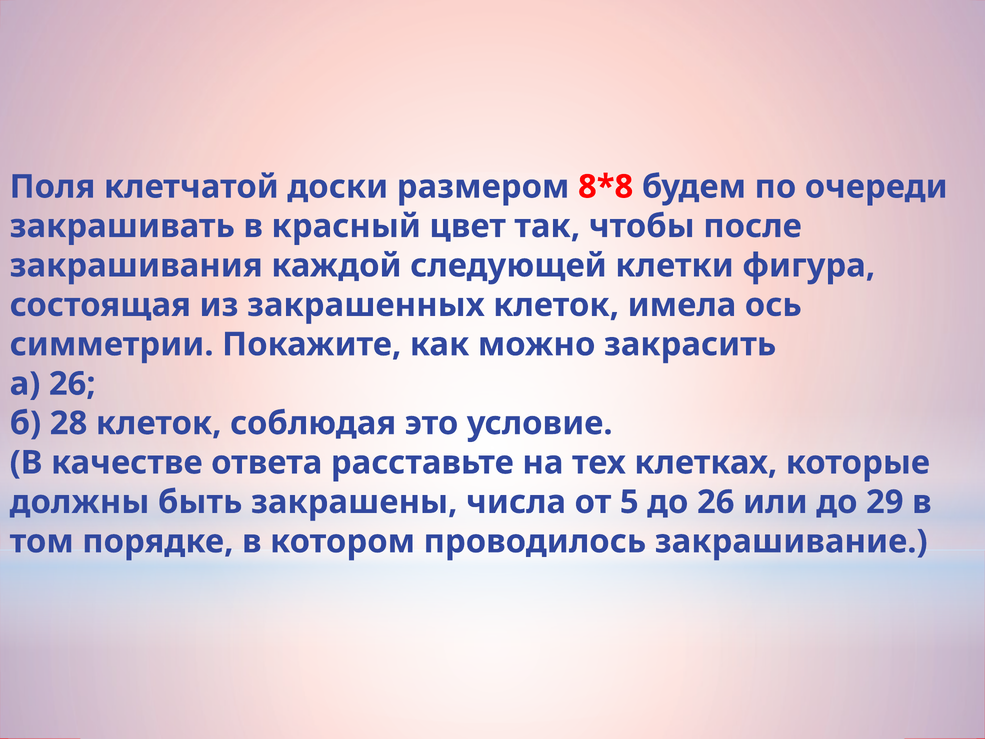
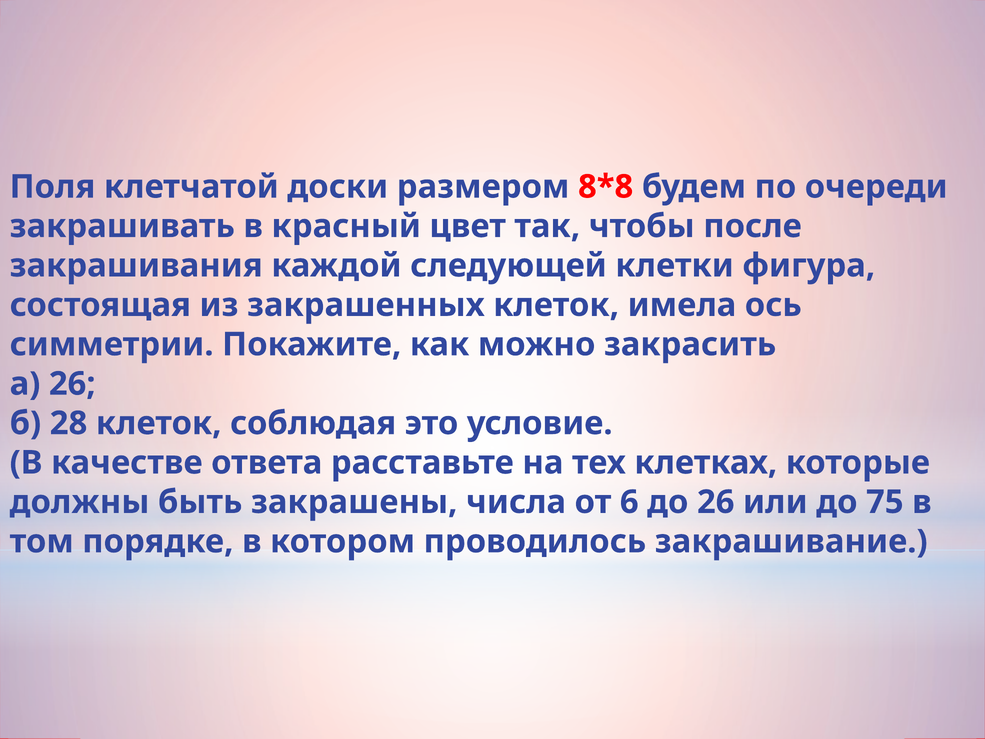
5: 5 -> 6 (629, 502)
29: 29 -> 75 (885, 502)
